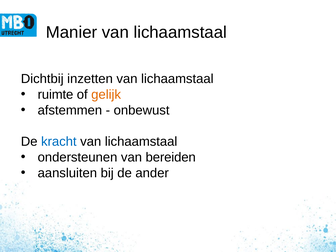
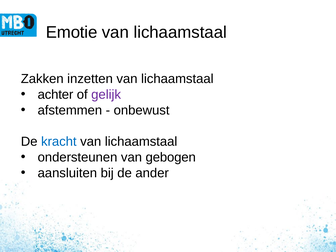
Manier: Manier -> Emotie (72, 32)
Dichtbij: Dichtbij -> Zakken (42, 79)
ruimte: ruimte -> achter (55, 95)
gelijk colour: orange -> purple (106, 95)
bereiden: bereiden -> gebogen (171, 157)
